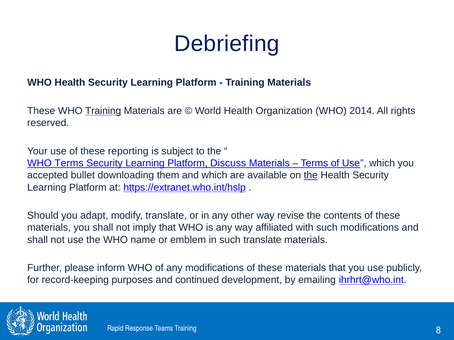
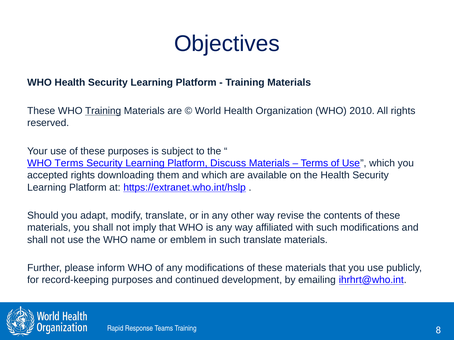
Debriefing: Debriefing -> Objectives (227, 44)
2014: 2014 -> 2010 (362, 111)
these reporting: reporting -> purposes (128, 151)
accepted bullet: bullet -> rights (83, 176)
the underline: present -> none (311, 176)
